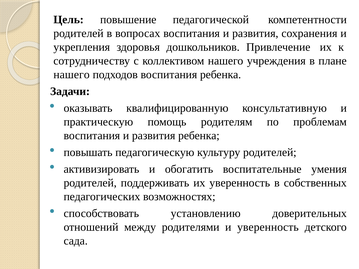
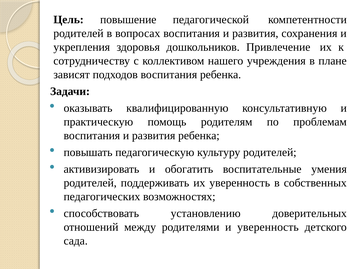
нашего: нашего -> зависят (72, 75)
